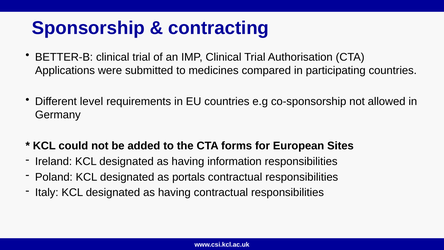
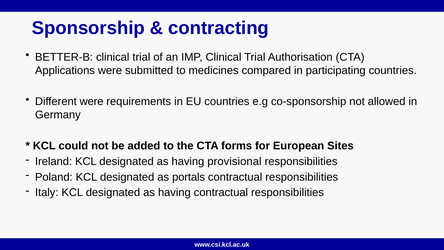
Different level: level -> were (92, 101)
information: information -> provisional (234, 161)
